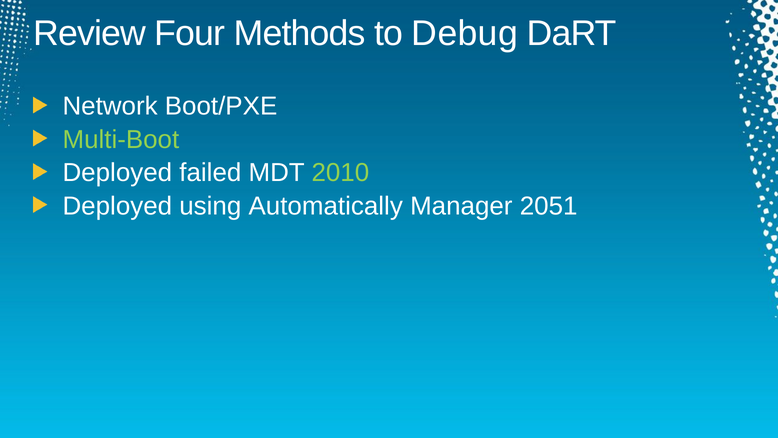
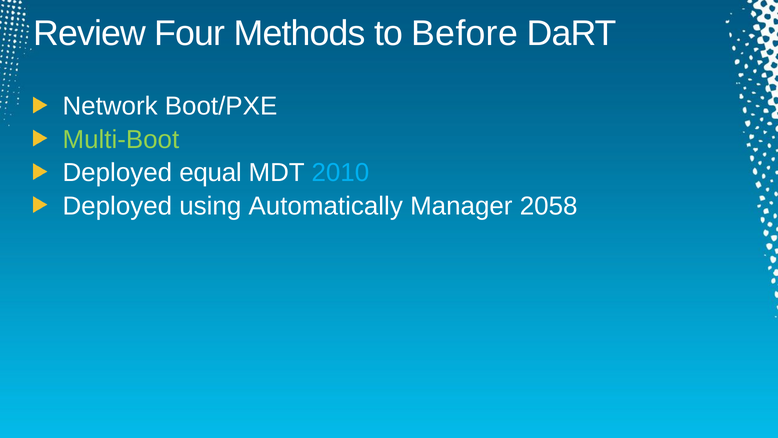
Debug: Debug -> Before (465, 34)
failed: failed -> equal (210, 173)
2010 colour: light green -> light blue (340, 173)
2051: 2051 -> 2058 (549, 206)
